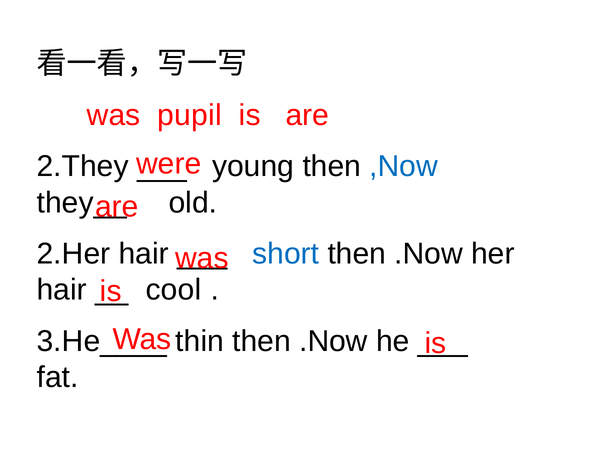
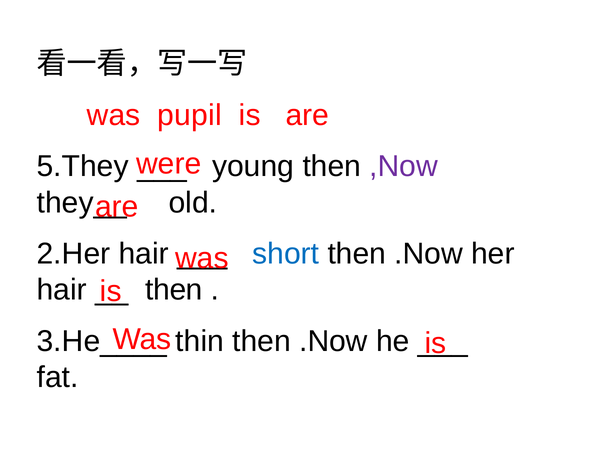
2.They: 2.They -> 5.They (83, 166)
,Now colour: blue -> purple (404, 166)
cool: cool -> then (174, 290)
